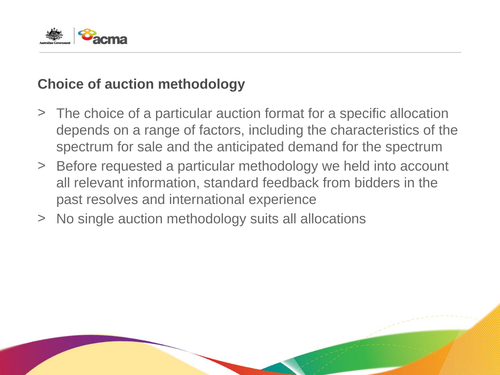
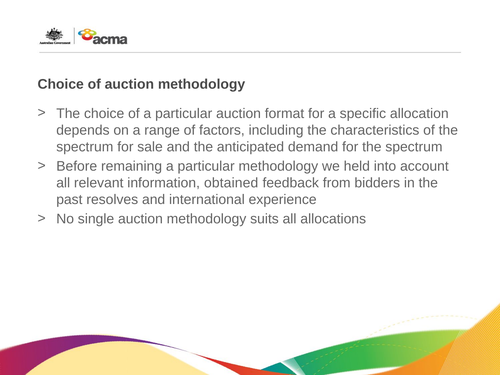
requested: requested -> remaining (132, 166)
standard: standard -> obtained (231, 183)
